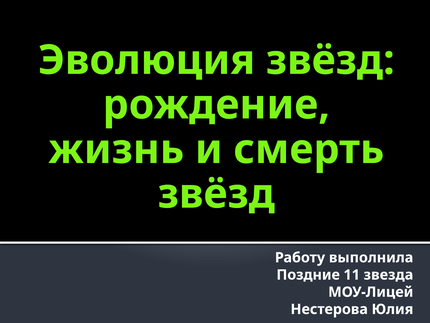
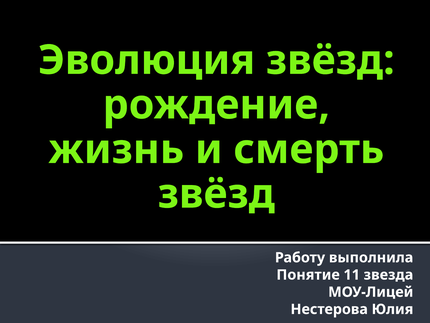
Поздние: Поздние -> Понятие (308, 274)
